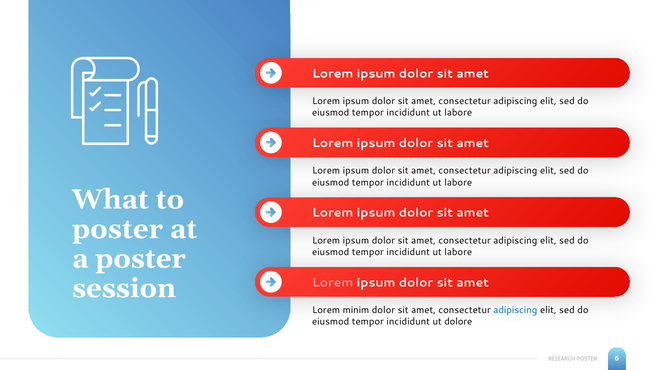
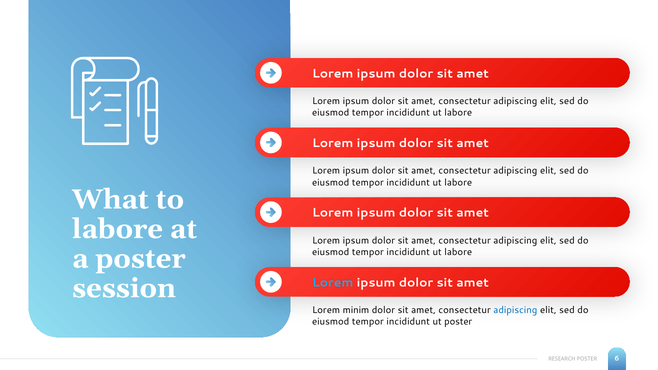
poster: poster -> labore (118, 229)
Lorem colour: pink -> light blue (333, 283)
ut dolore: dolore -> poster (458, 322)
